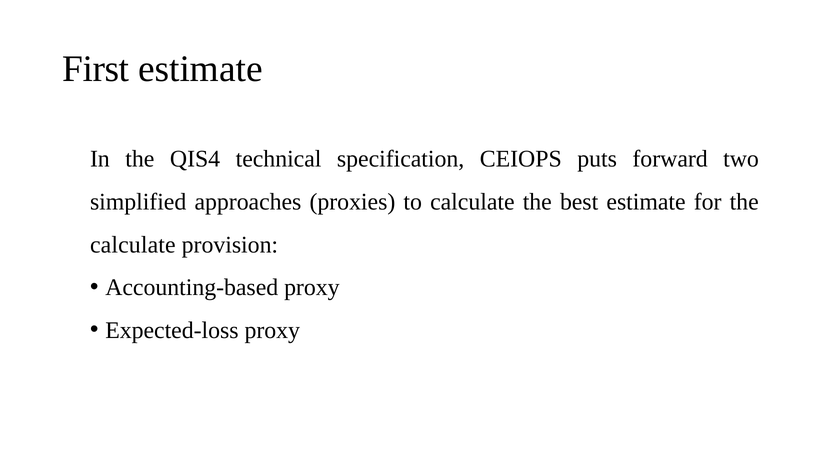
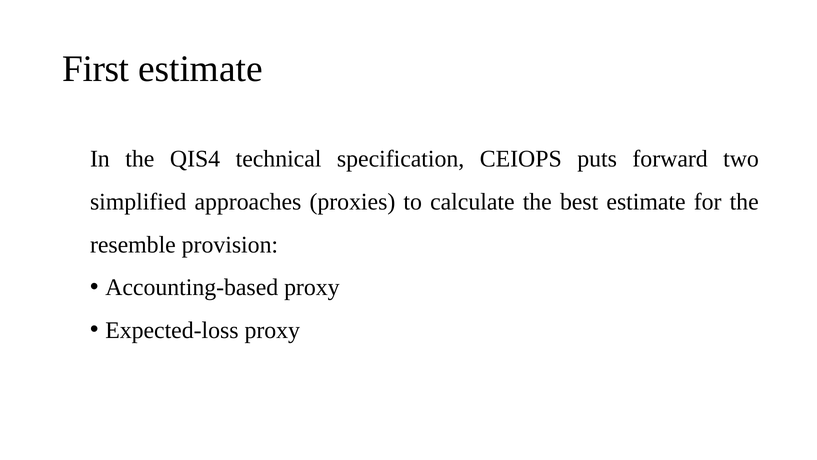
calculate: calculate -> resemble (133, 244)
